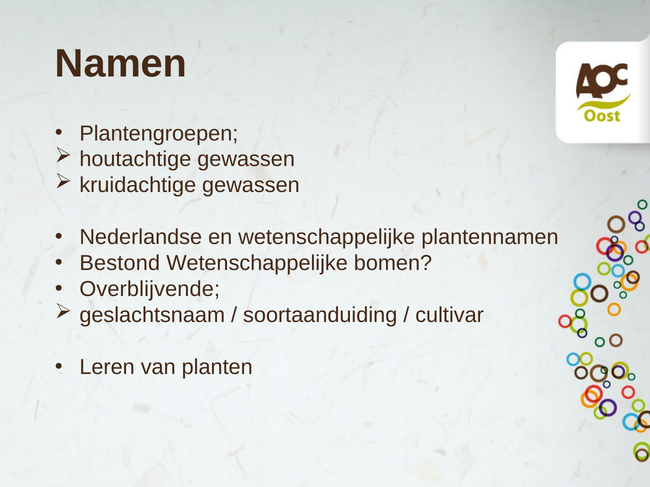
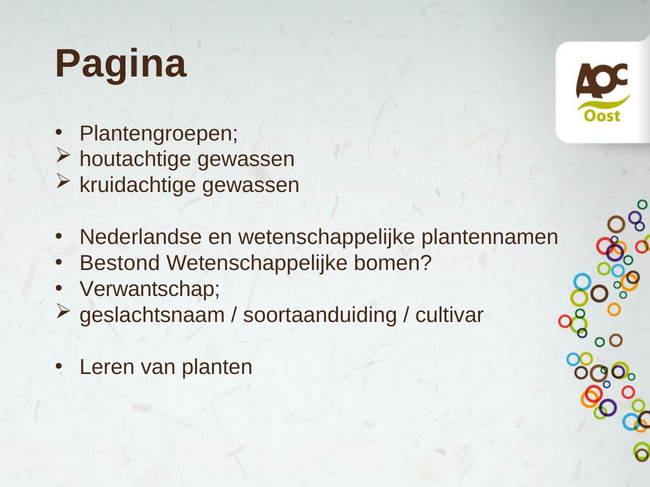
Namen: Namen -> Pagina (121, 64)
Overblijvende: Overblijvende -> Verwantschap (150, 289)
